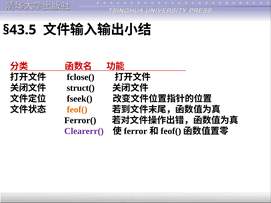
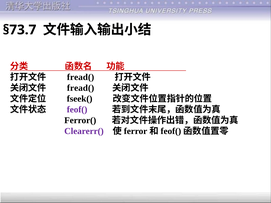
§43.5: §43.5 -> §73.7 (20, 30)
fclose(: fclose( -> fread( (81, 77)
struct(: struct( -> fread( (81, 88)
feof( colour: orange -> purple (77, 110)
